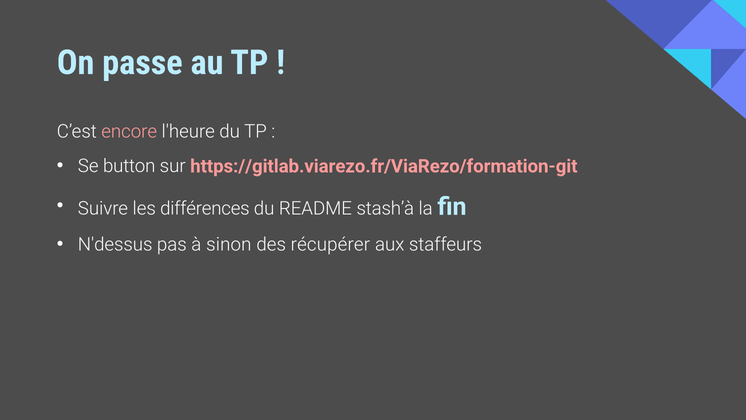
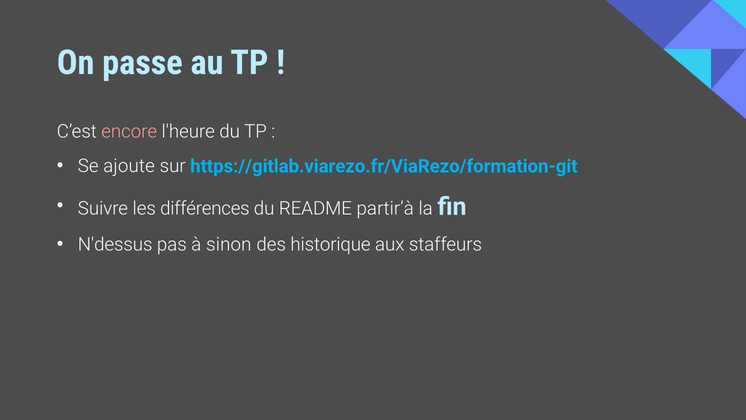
button: button -> ajoute (129, 166)
https://gitlab.viarezo.fr/ViaRezo/formation-git colour: pink -> light blue (384, 166)
stash’à: stash’à -> partir’à (385, 208)
récupérer: récupérer -> historique (331, 244)
